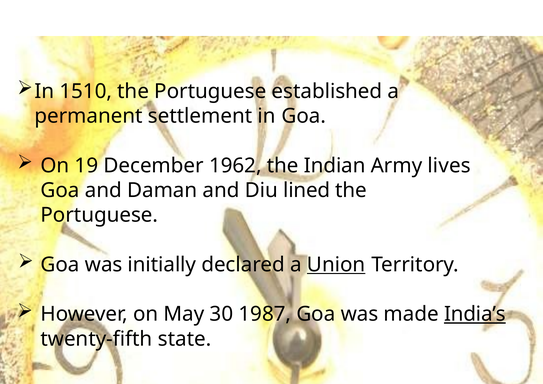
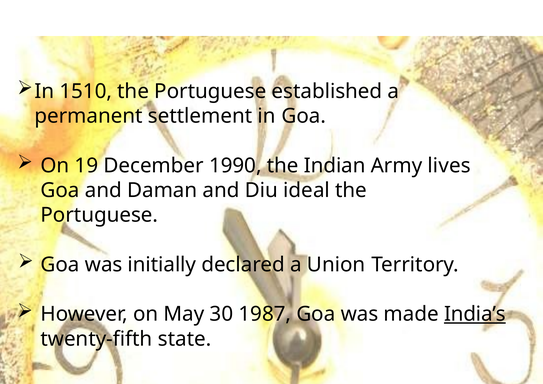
1962: 1962 -> 1990 (235, 166)
lined: lined -> ideal (307, 190)
Union underline: present -> none (336, 265)
